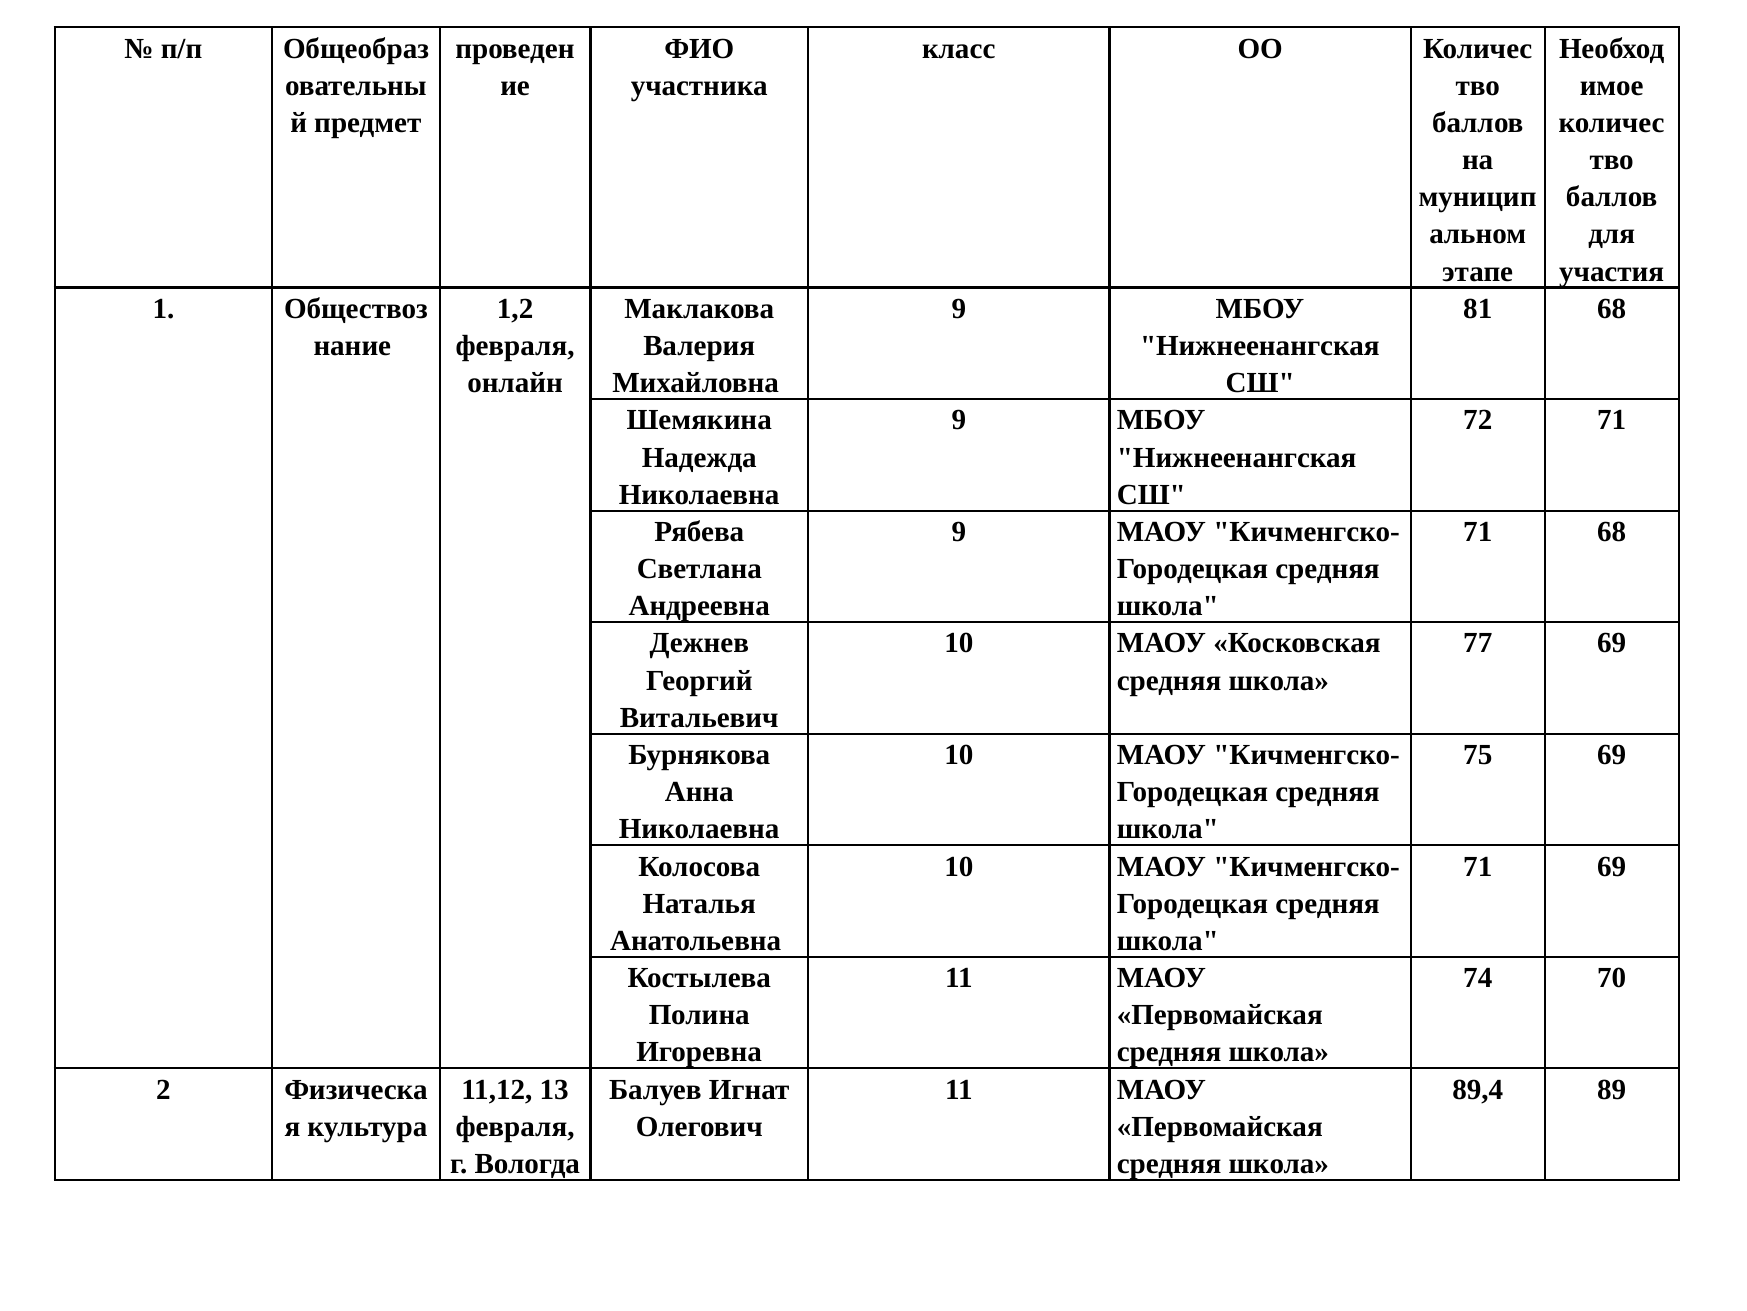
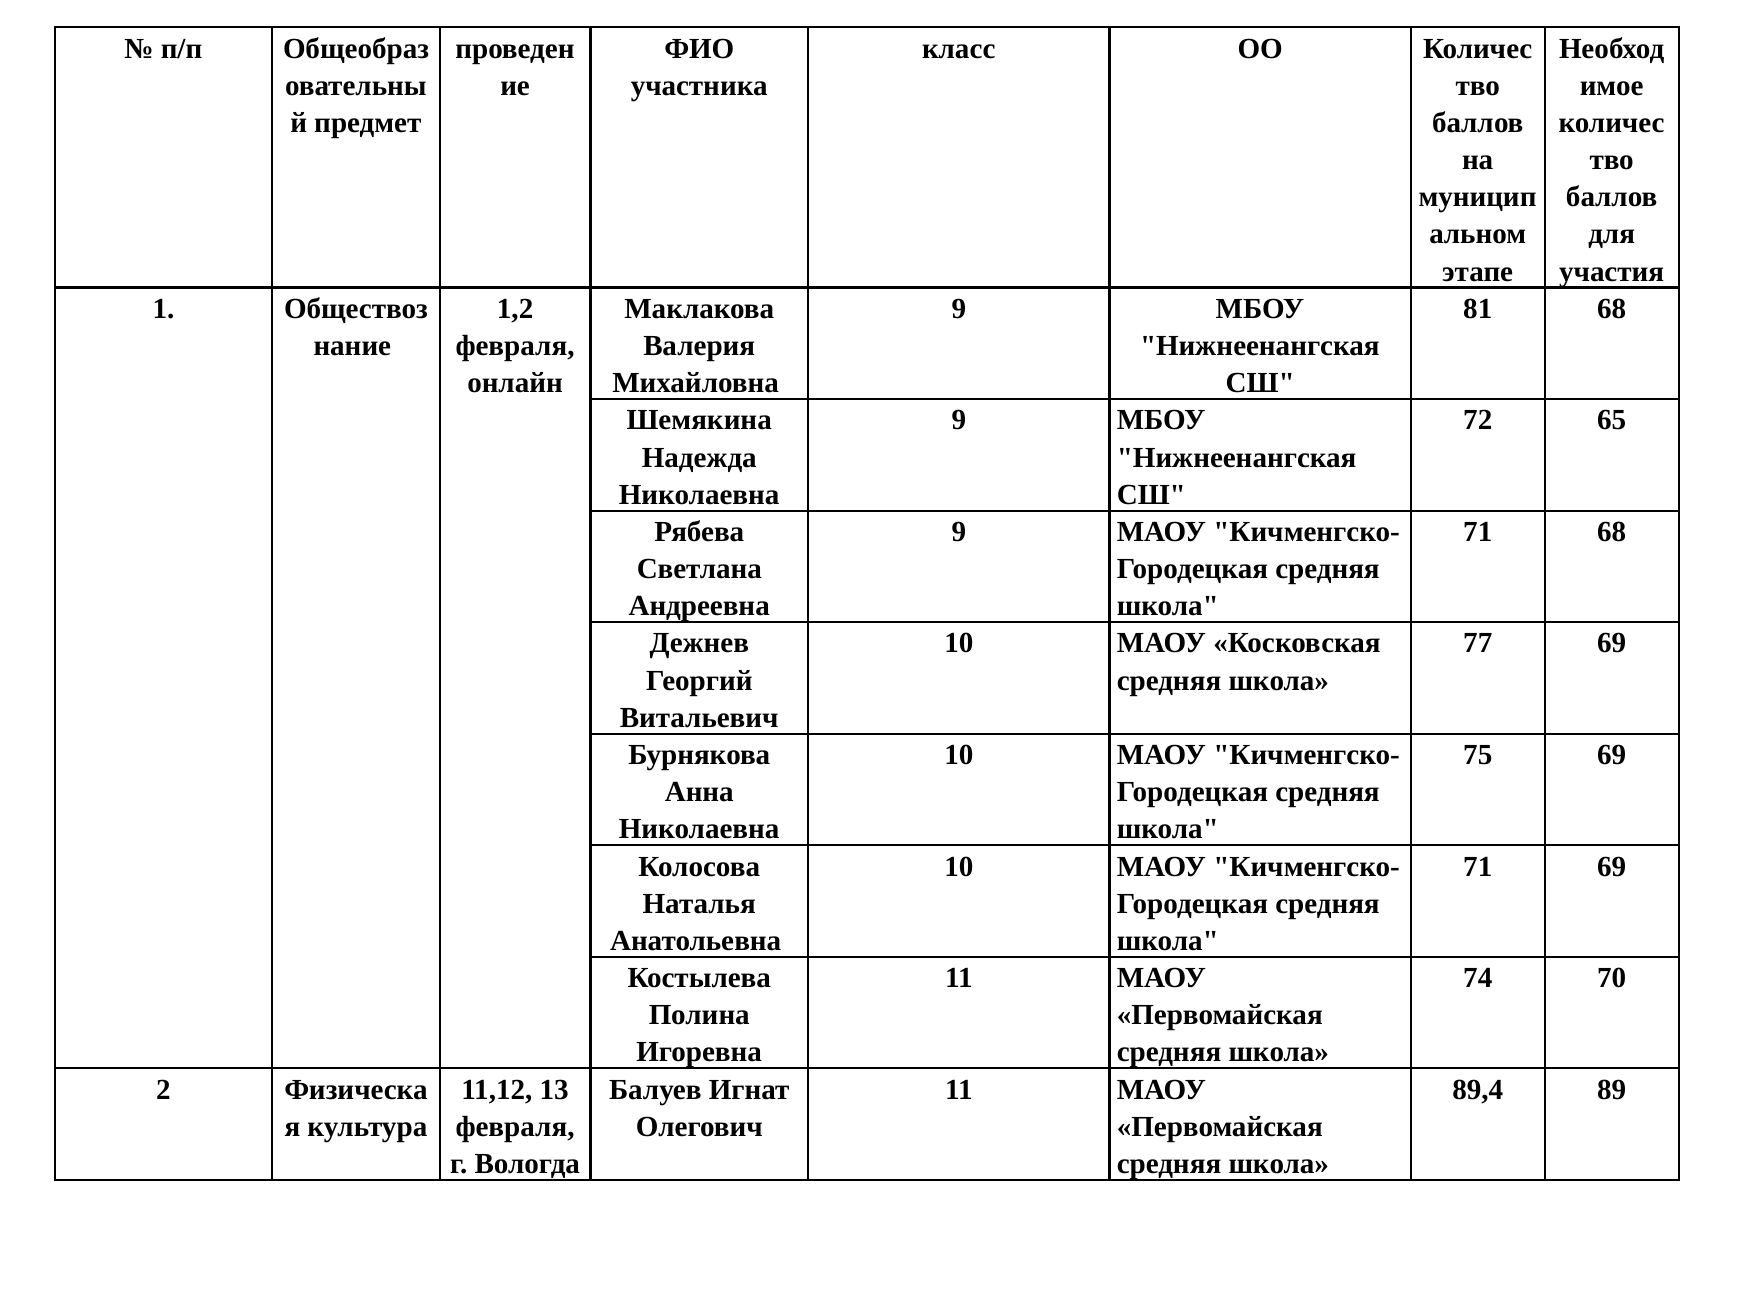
72 71: 71 -> 65 (1612, 420)
